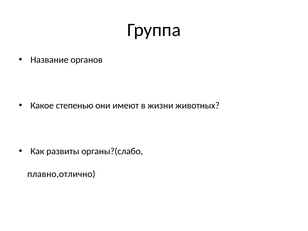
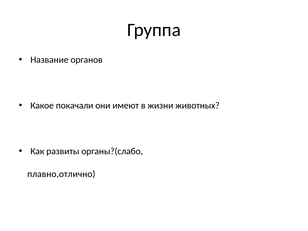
степенью: степенью -> покачали (75, 106)
